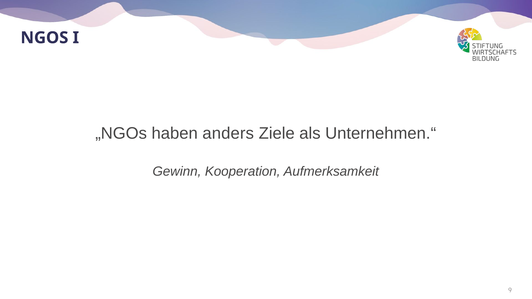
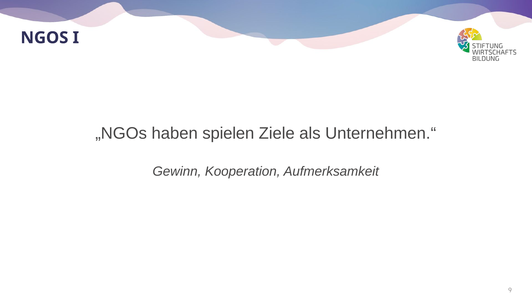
anders: anders -> spielen (228, 134)
